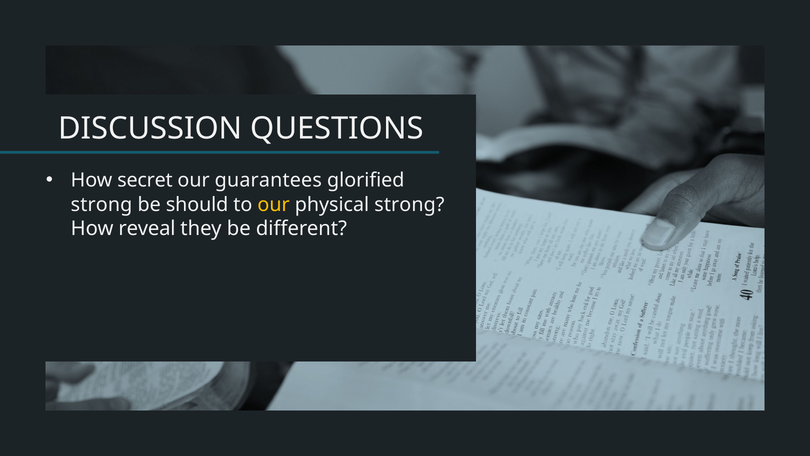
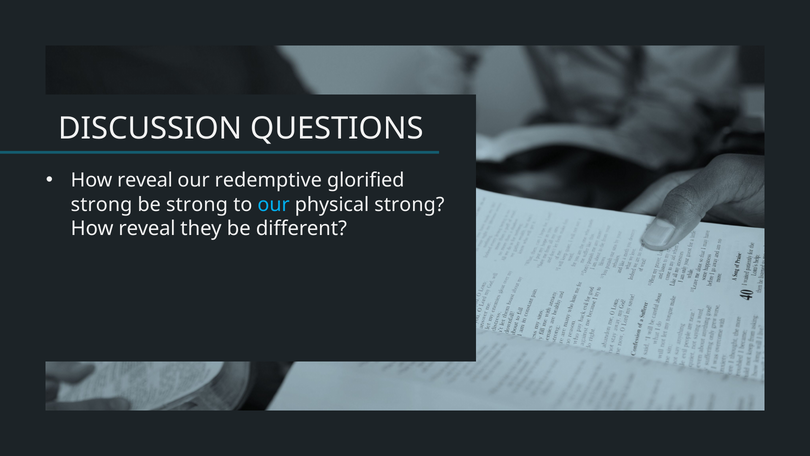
secret: secret -> reveal (145, 180)
guarantees: guarantees -> redemptive (268, 180)
be should: should -> strong (197, 204)
our colour: yellow -> light blue (274, 204)
